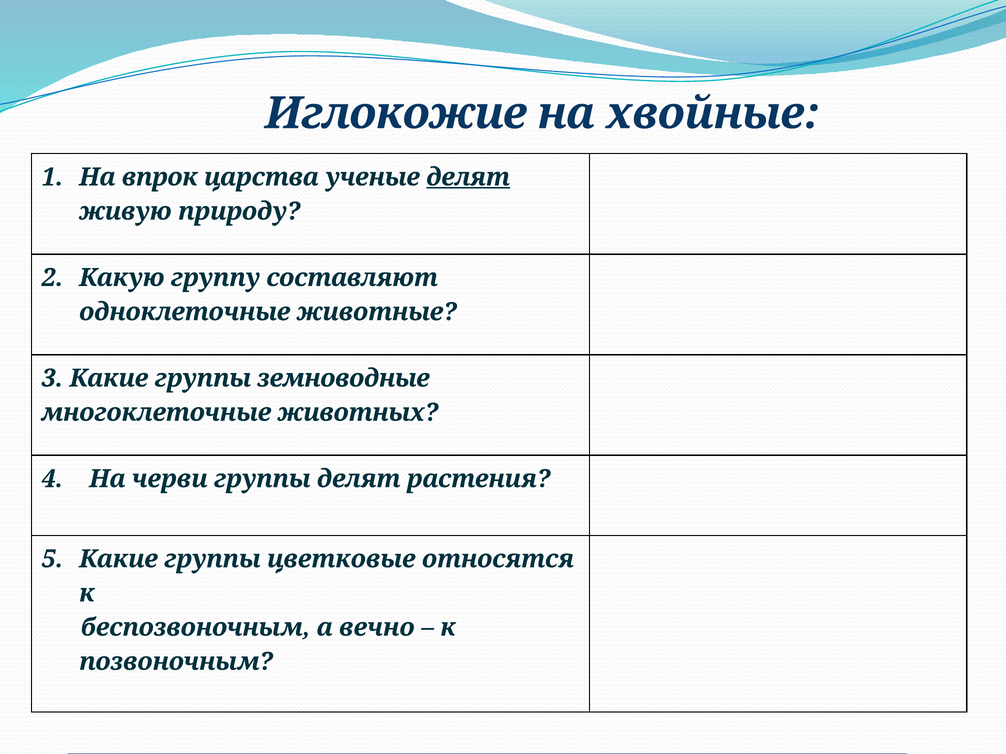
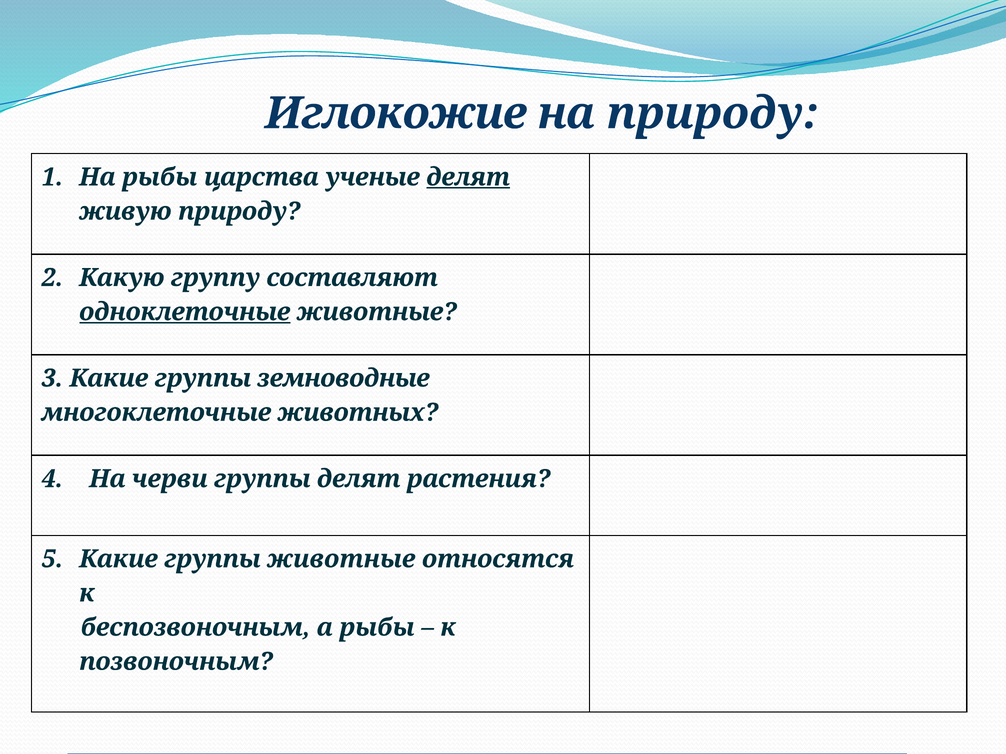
на хвойные: хвойные -> природу (713, 113)
На впрок: впрок -> рыбы (160, 177)
одноклеточные underline: none -> present (185, 312)
группы цветковые: цветковые -> животные (341, 559)
а вечно: вечно -> рыбы (377, 628)
